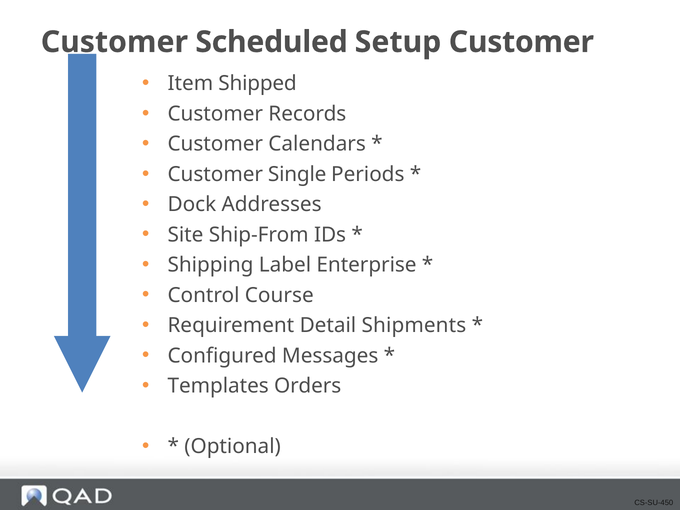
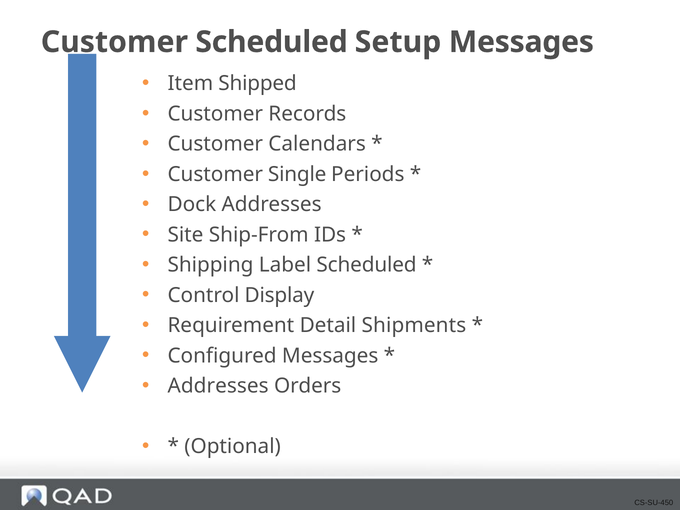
Setup Customer: Customer -> Messages (521, 42)
Label Enterprise: Enterprise -> Scheduled (367, 265)
Course: Course -> Display (279, 295)
Templates: Templates -> Addresses (218, 386)
